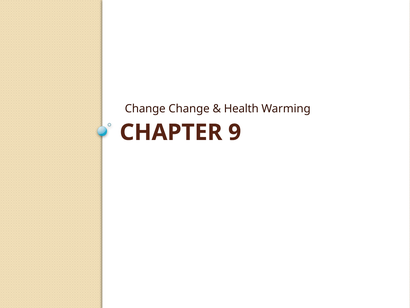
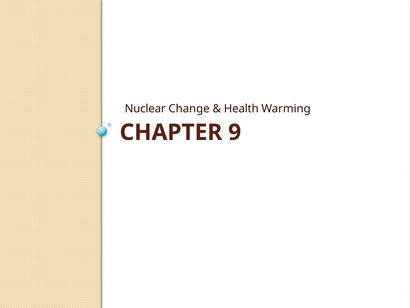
Change: Change -> Nuclear (145, 109)
